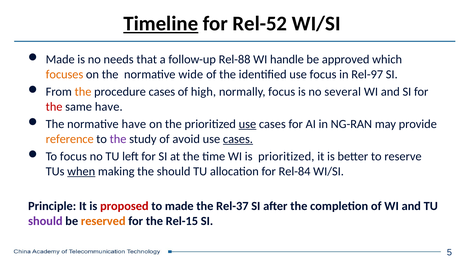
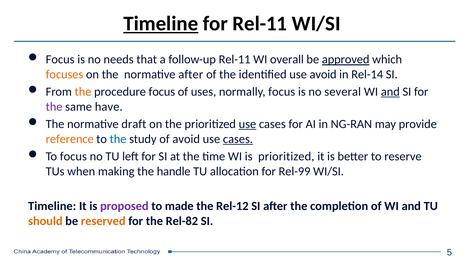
for Rel-52: Rel-52 -> Rel-11 (260, 24)
Made: Made -> Focus (60, 59)
follow-up Rel-88: Rel-88 -> Rel-11 (235, 59)
handle: handle -> overall (287, 59)
approved underline: none -> present (346, 59)
normative wide: wide -> after (191, 74)
use focus: focus -> avoid (323, 74)
Rel-97: Rel-97 -> Rel-14 (367, 74)
procedure cases: cases -> focus (162, 92)
high: high -> uses (204, 92)
and underline: none -> present (390, 92)
the colour: red -> purple (54, 107)
normative have: have -> draft (134, 124)
the colour: purple -> blue (118, 139)
when underline: present -> none (81, 171)
the should: should -> handle (174, 171)
Rel-84: Rel-84 -> Rel-99 (295, 171)
Principle: Principle -> Timeline (52, 206)
proposed colour: red -> purple (124, 206)
Rel-37: Rel-37 -> Rel-12 (232, 206)
should colour: purple -> orange (45, 221)
Rel-15: Rel-15 -> Rel-82 (182, 221)
